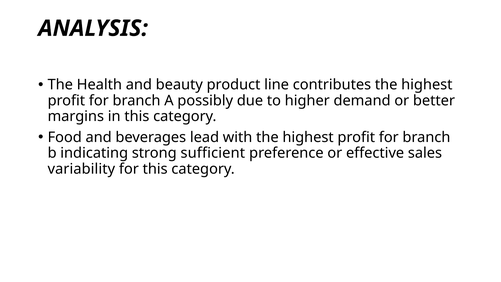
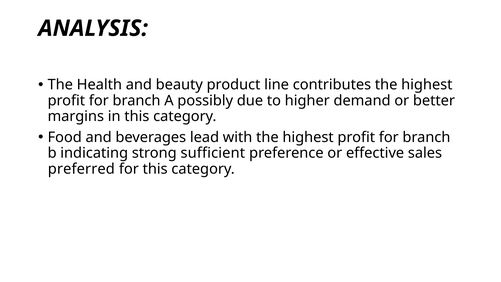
variability: variability -> preferred (81, 169)
